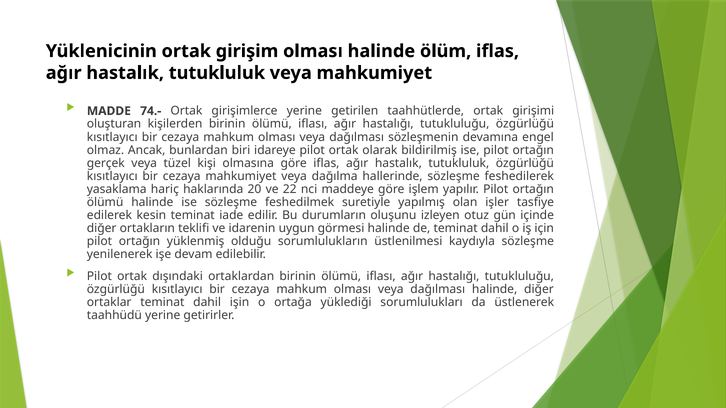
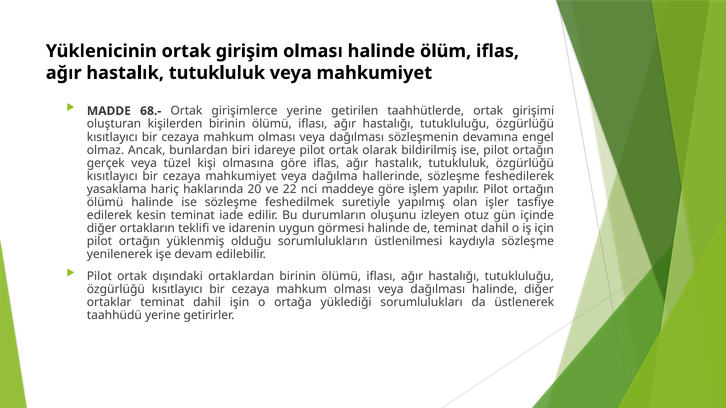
74.-: 74.- -> 68.- (151, 111)
